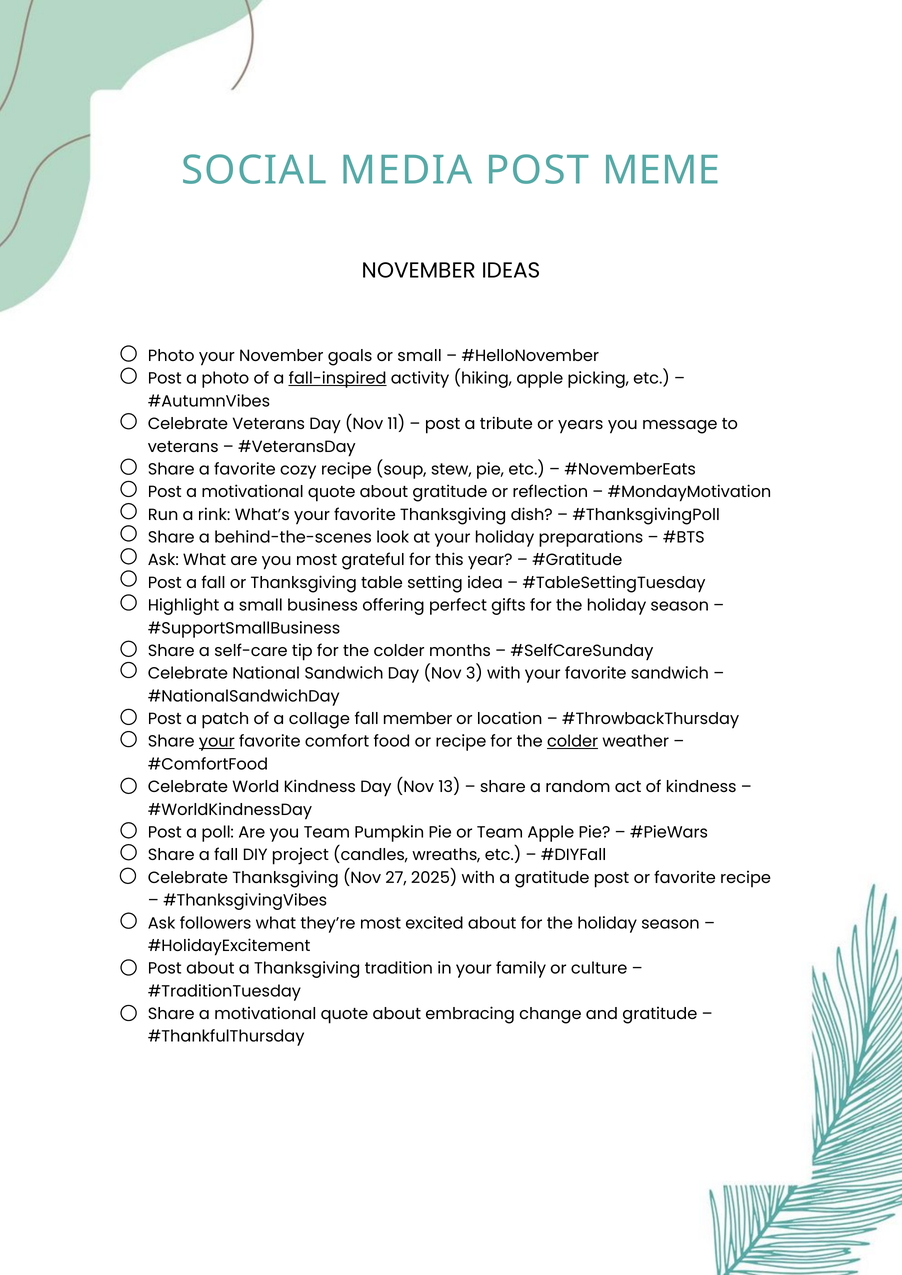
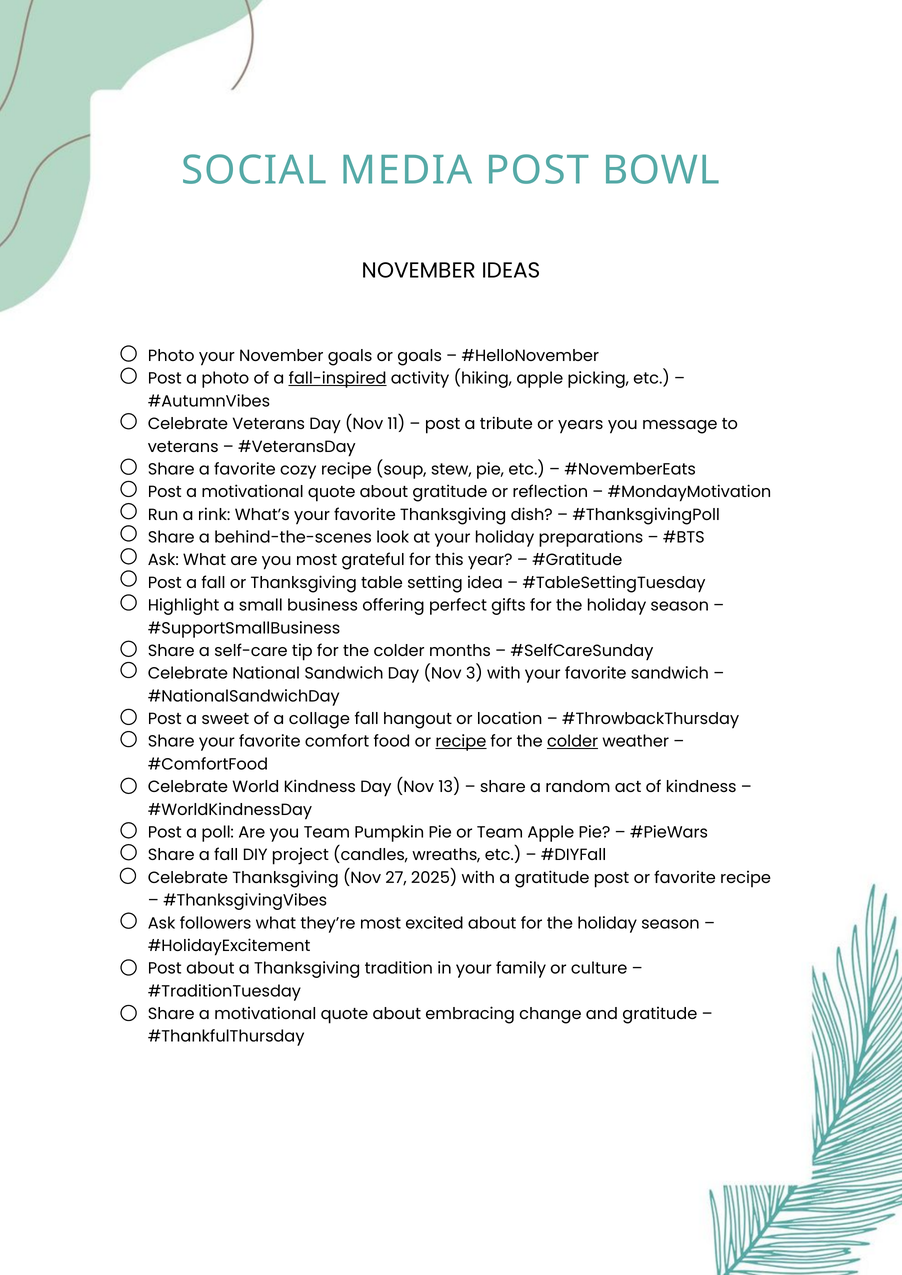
MEME: MEME -> BOWL (661, 170)
or small: small -> goals (420, 356)
patch: patch -> sweet (225, 719)
member: member -> hangout (417, 719)
your underline: present -> none (217, 742)
recipe underline: none -> present (461, 742)
